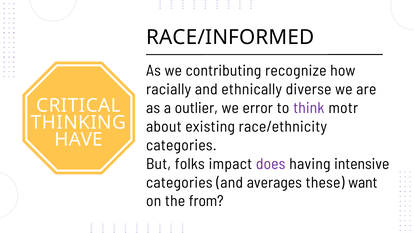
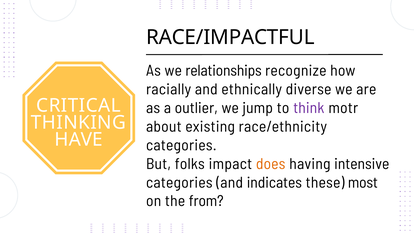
RACE/INFORMED: RACE/INFORMED -> RACE/IMPACTFUL (230, 37)
contributing: contributing -> relationships (224, 71)
error: error -> jump (258, 108)
does colour: purple -> orange (271, 164)
averages: averages -> indicates (274, 182)
want: want -> most (363, 182)
